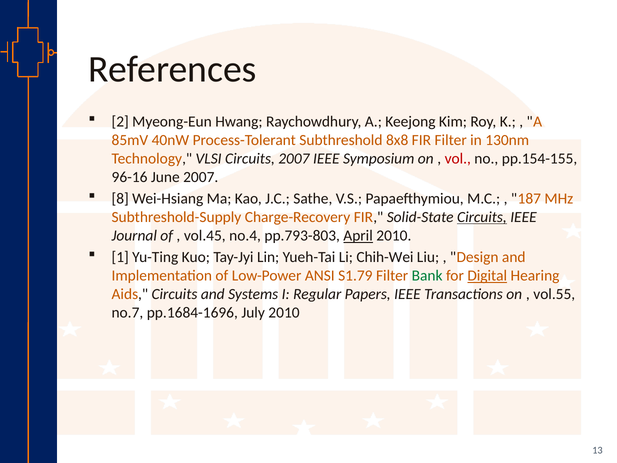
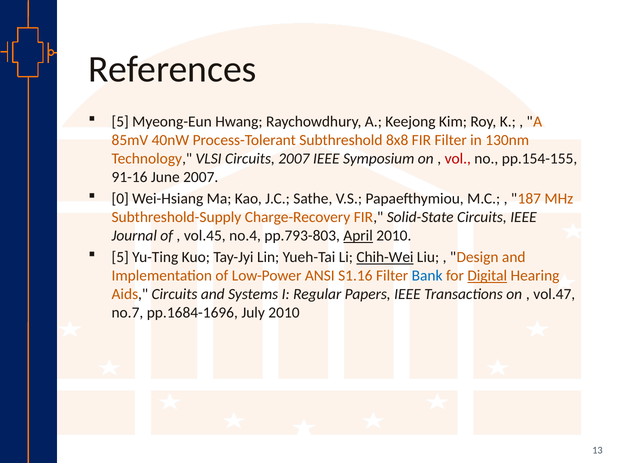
2: 2 -> 5 (120, 121)
96-16: 96-16 -> 91-16 (130, 177)
8: 8 -> 0 (120, 199)
Circuits underline: present -> none (482, 217)
1: 1 -> 5 (120, 257)
Chih-Wei underline: none -> present (385, 257)
S1.79: S1.79 -> S1.16 (355, 276)
Bank colour: green -> blue (427, 276)
vol.55: vol.55 -> vol.47 (554, 294)
